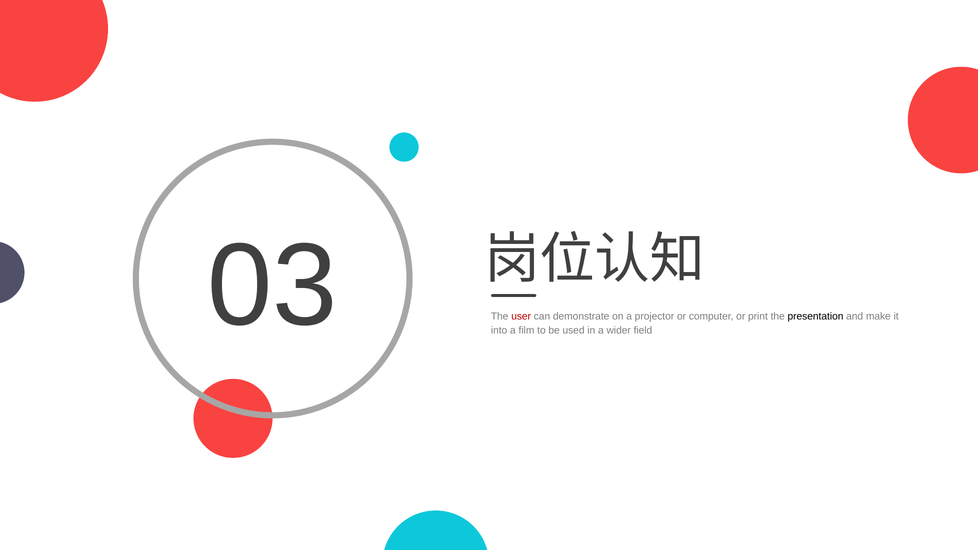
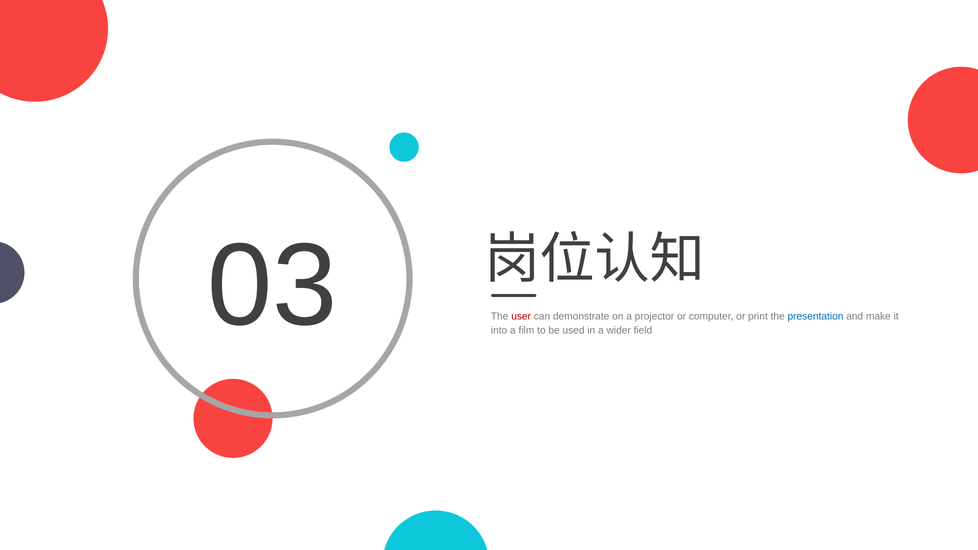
presentation colour: black -> blue (815, 317)
